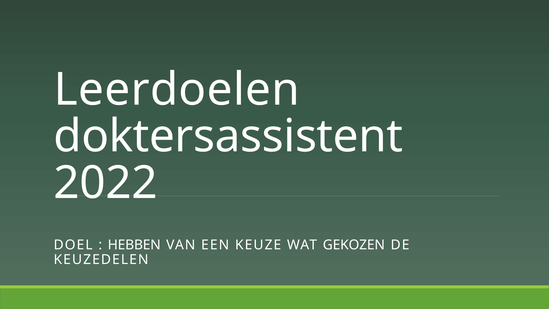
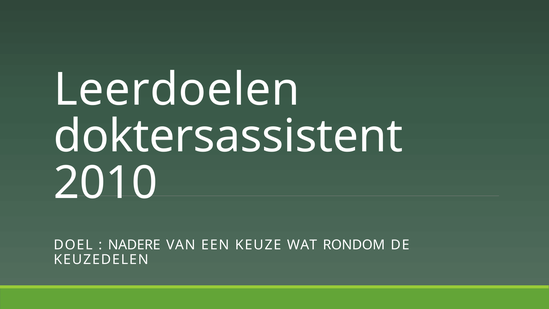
2022: 2022 -> 2010 (106, 183)
HEBBEN: HEBBEN -> NADERE (134, 245)
GEKOZEN: GEKOZEN -> RONDOM (354, 245)
